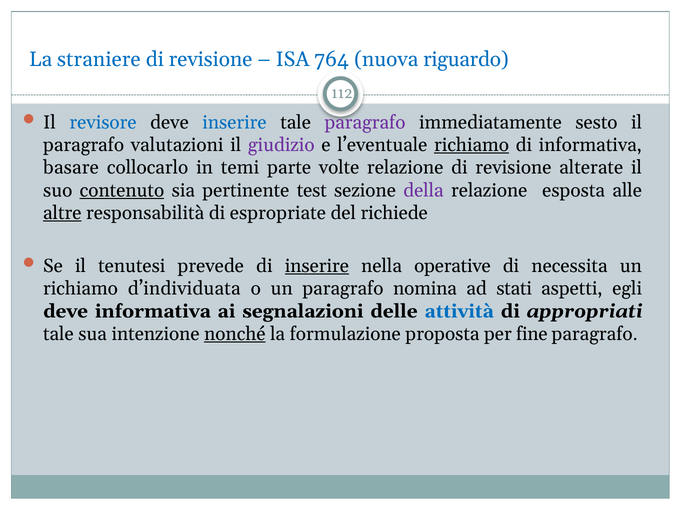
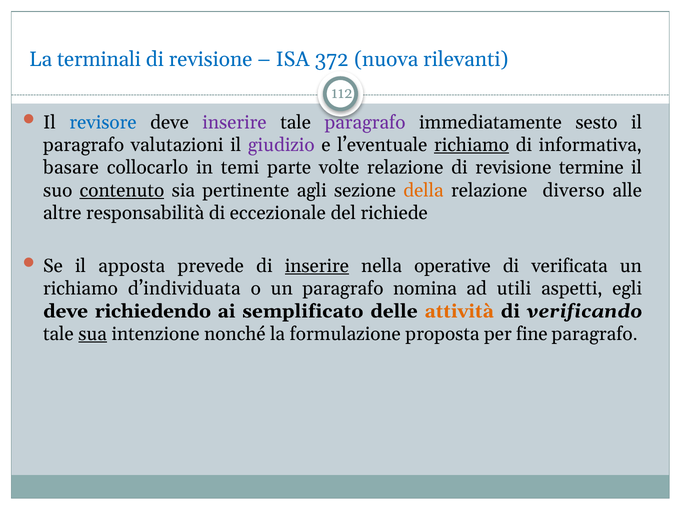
straniere: straniere -> terminali (99, 59)
764: 764 -> 372 (332, 59)
riguardo: riguardo -> rilevanti (466, 59)
inserire colour: blue -> purple (234, 122)
alterate: alterate -> termine (591, 168)
test: test -> agli (312, 191)
della colour: purple -> orange (423, 191)
esposta: esposta -> diverso (574, 191)
altre underline: present -> none (62, 213)
espropriate: espropriate -> eccezionale (278, 213)
tenutesi: tenutesi -> apposta (132, 266)
necessita: necessita -> verificata (570, 266)
stati: stati -> utili (514, 289)
deve informativa: informativa -> richiedendo (153, 312)
segnalazioni: segnalazioni -> semplificato (303, 312)
attività colour: blue -> orange (459, 312)
appropriati: appropriati -> verificando (585, 312)
sua underline: none -> present (93, 334)
nonché underline: present -> none (235, 334)
